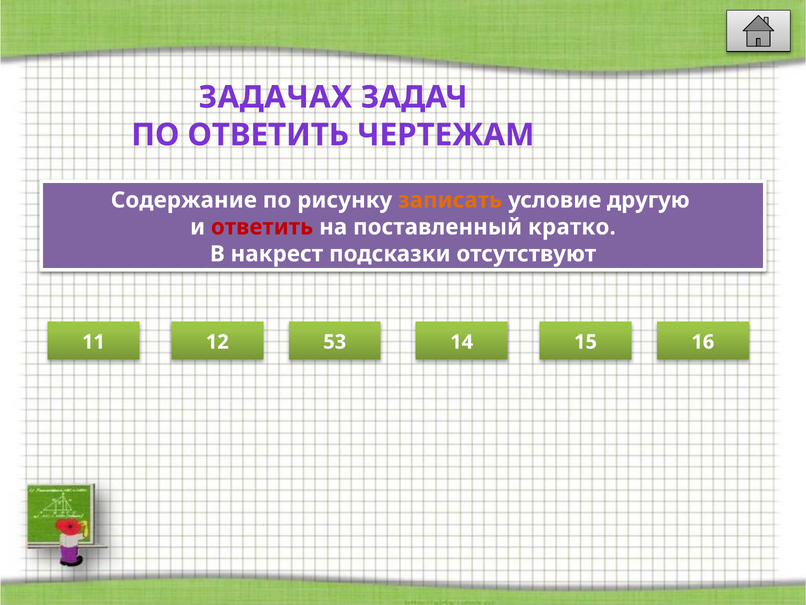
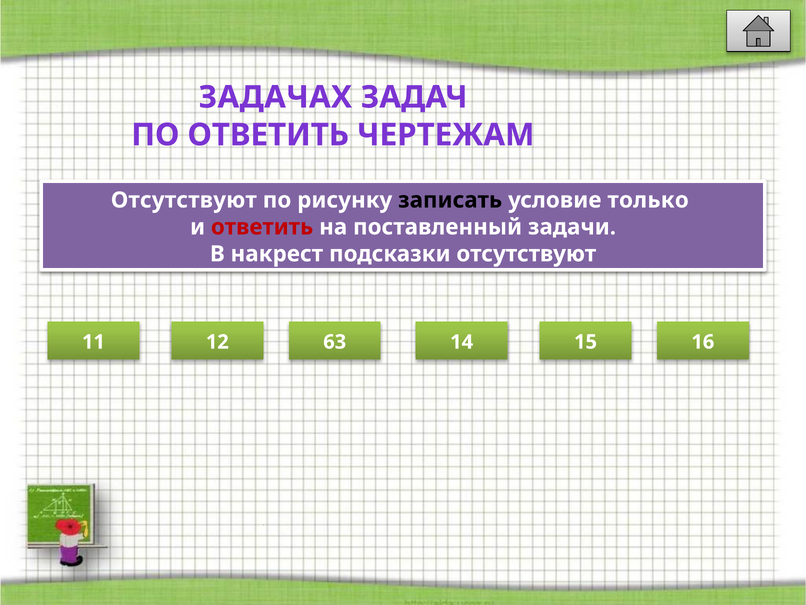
Содержание: Содержание -> Отсутствуют (184, 200)
записать colour: orange -> black (450, 200)
другую: другую -> только (648, 200)
кратко: кратко -> задачи (572, 227)
53: 53 -> 63 (335, 342)
